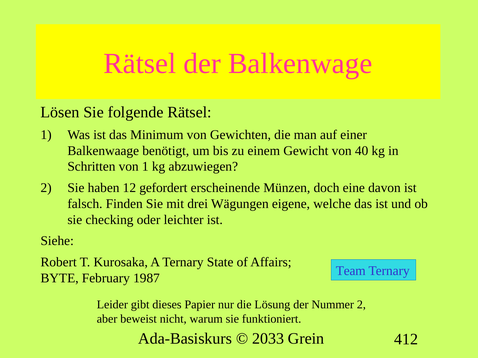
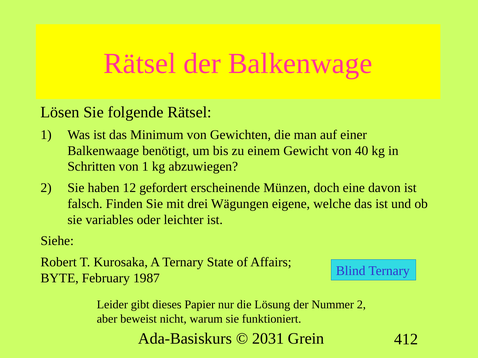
checking: checking -> variables (109, 220)
Team: Team -> Blind (351, 271)
2033: 2033 -> 2031 (268, 339)
